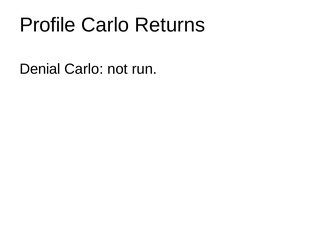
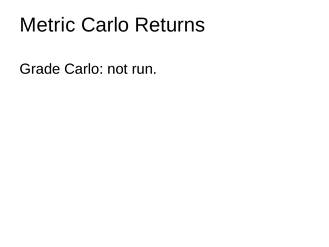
Profile: Profile -> Metric (48, 25)
Denial: Denial -> Grade (40, 69)
